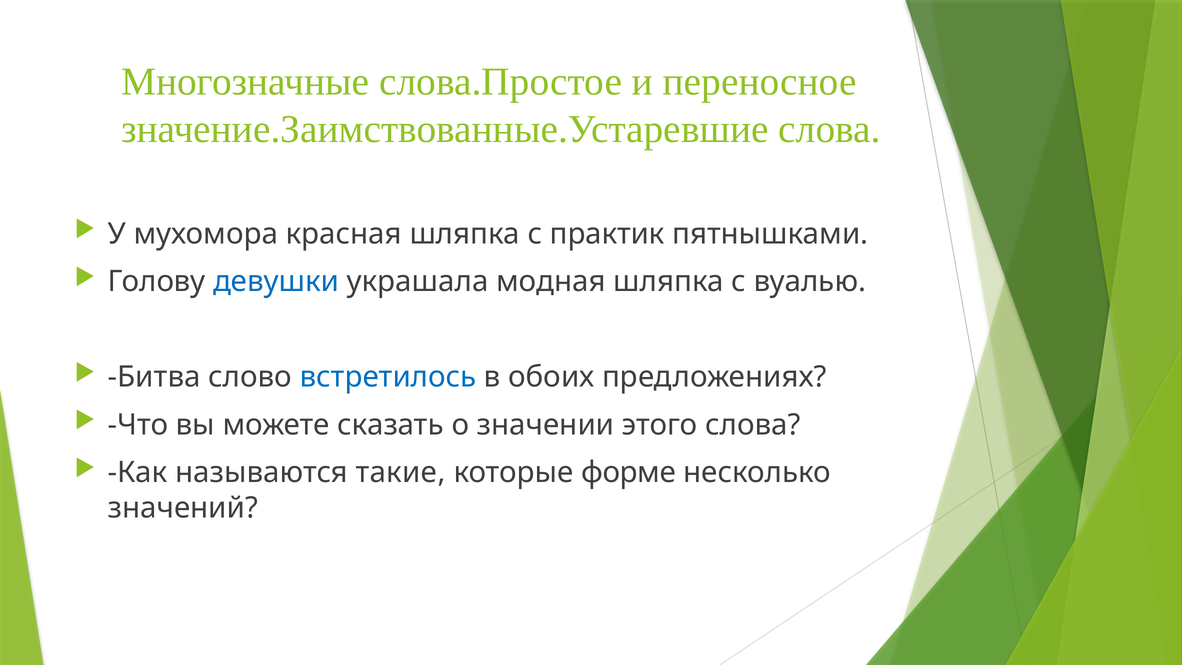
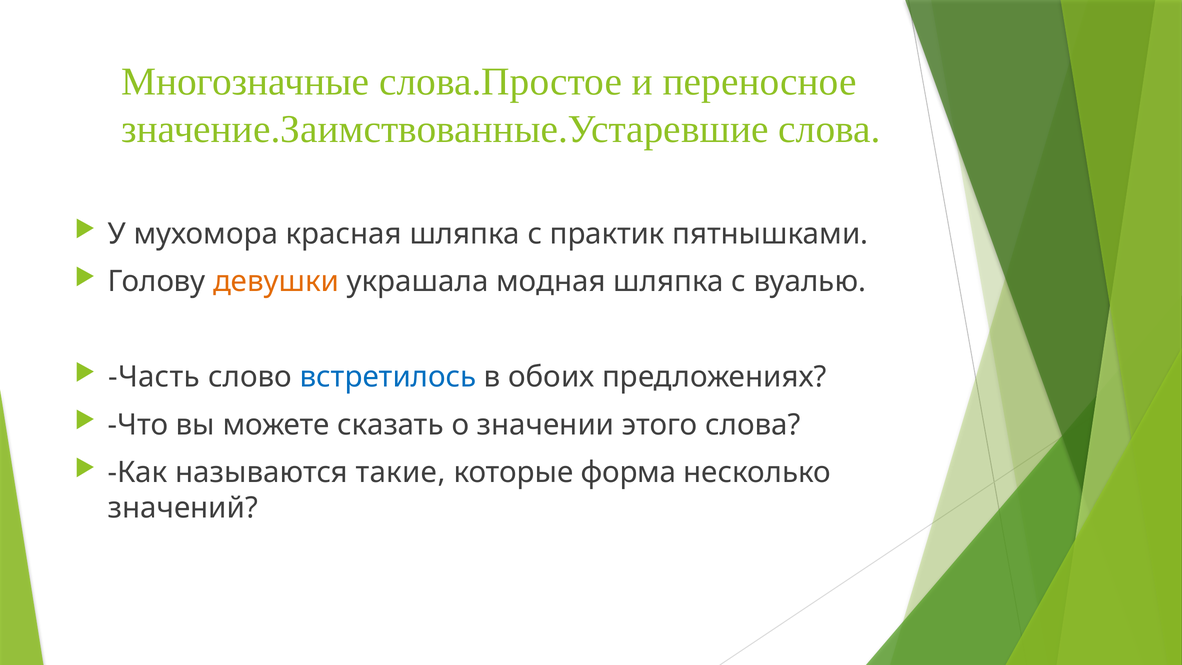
девушки colour: blue -> orange (276, 281)
Битва: Битва -> Часть (154, 377)
форме: форме -> форма (629, 473)
